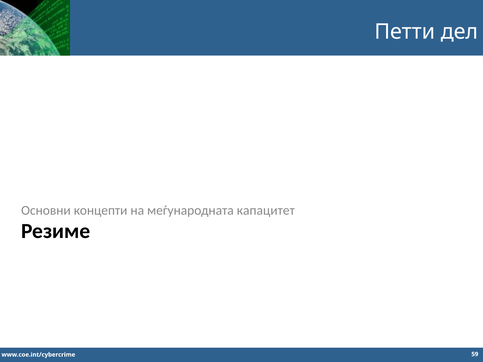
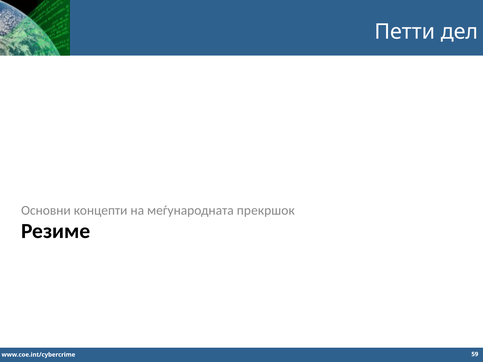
капацитет: капацитет -> прекршок (266, 211)
